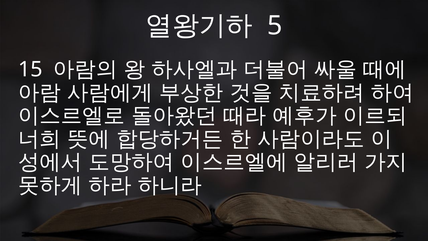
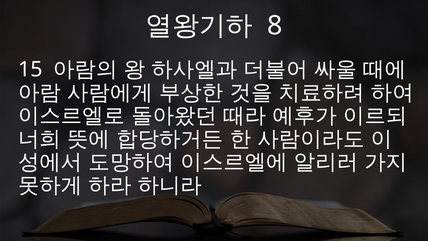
5: 5 -> 8 (275, 26)
